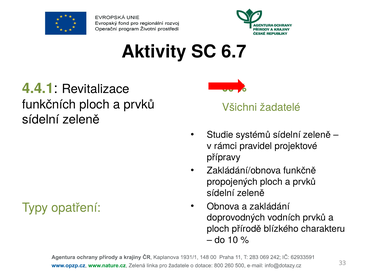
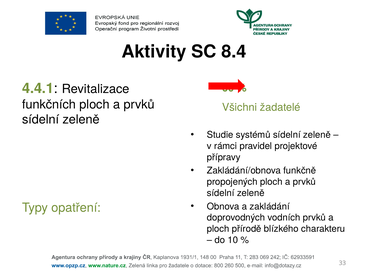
6.7: 6.7 -> 8.4 (234, 52)
